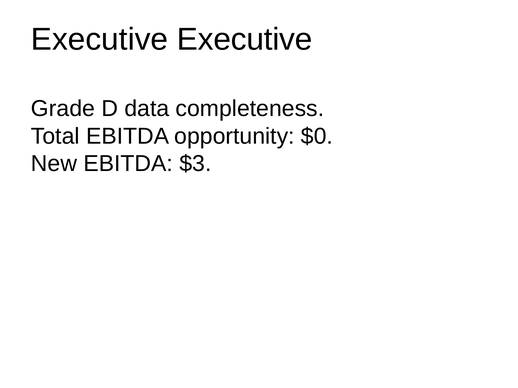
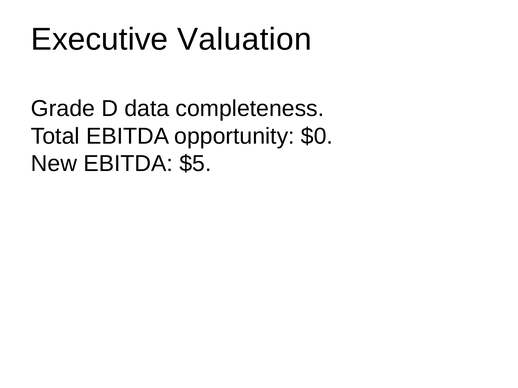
Executive Executive: Executive -> Valuation (244, 39)
$3: $3 -> $5 (195, 164)
